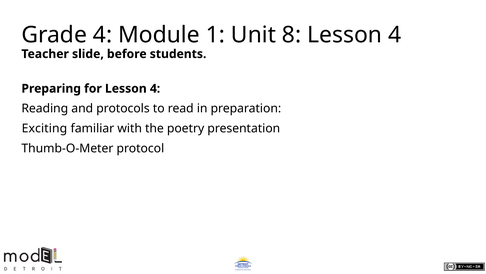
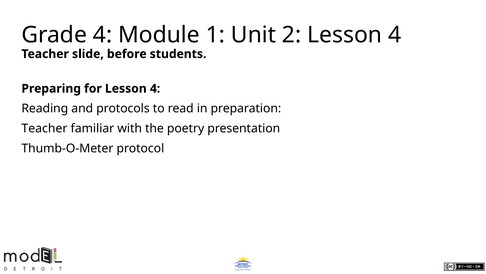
8: 8 -> 2 (292, 35)
Exciting: Exciting -> Teacher (44, 128)
